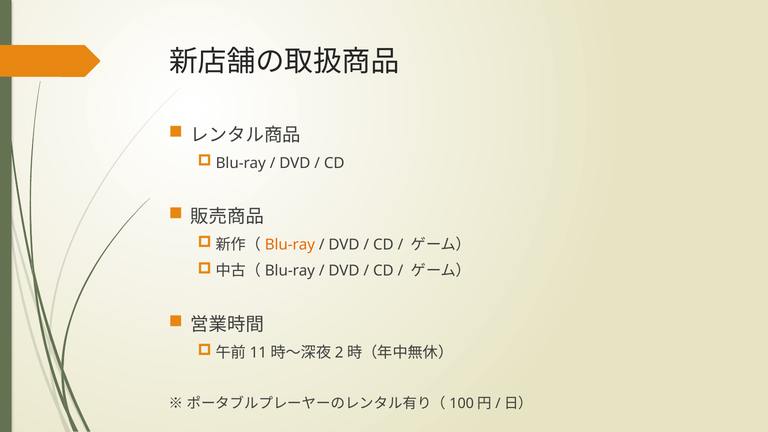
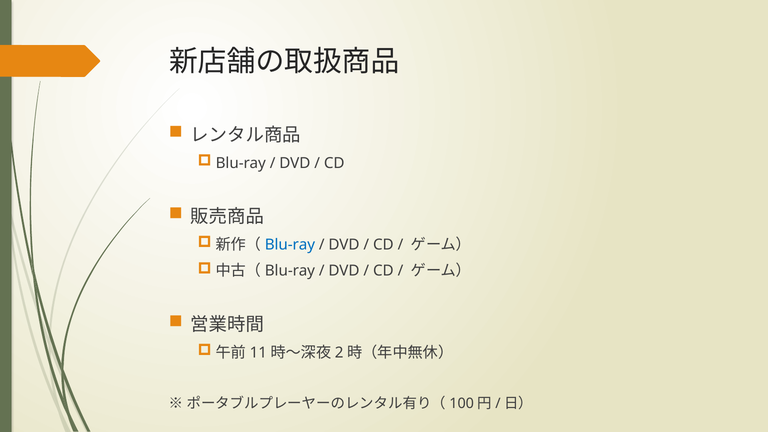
Blu-ray colour: orange -> blue (290, 245)
